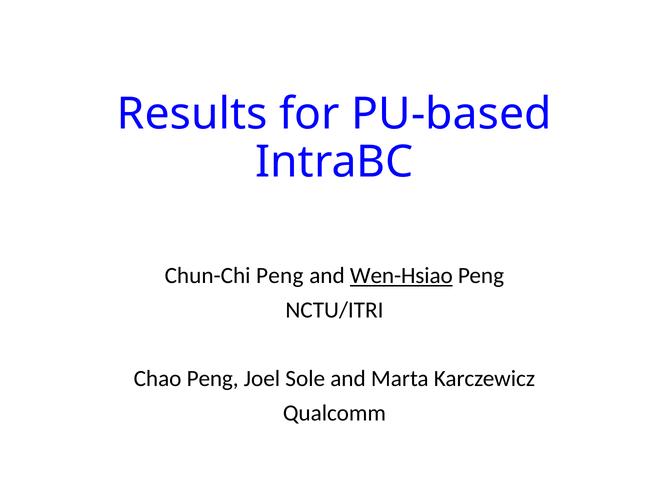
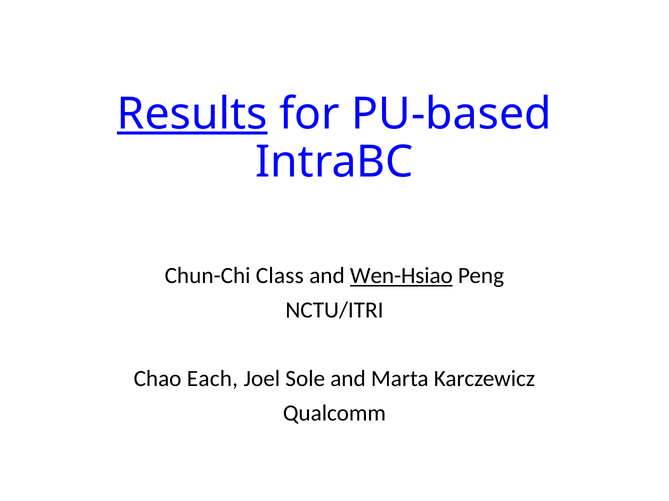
Results underline: none -> present (192, 114)
Chun-Chi Peng: Peng -> Class (280, 276)
Chao Peng: Peng -> Each (212, 379)
